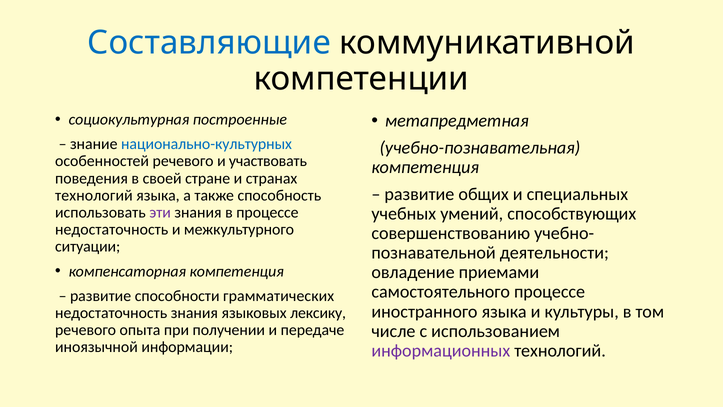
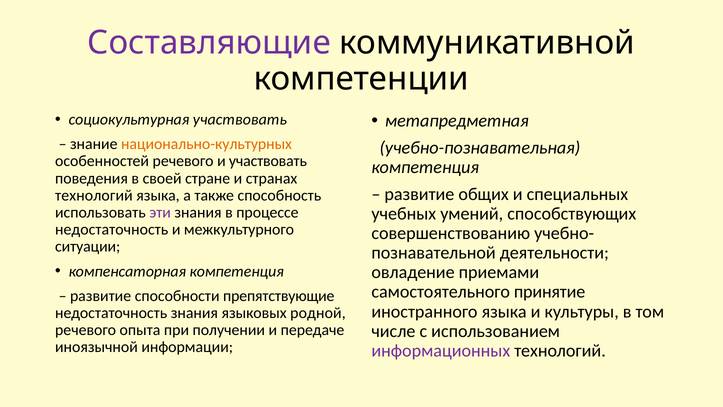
Составляющие colour: blue -> purple (209, 43)
социокультурная построенные: построенные -> участвовать (240, 119)
национально-культурных colour: blue -> orange (207, 144)
самостоятельного процессе: процессе -> принятие (550, 292)
грамматических: грамматических -> препятствующие (279, 296)
лексику: лексику -> родной (318, 313)
